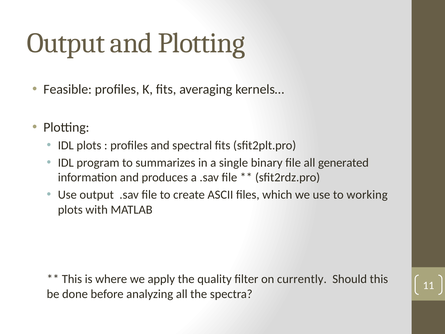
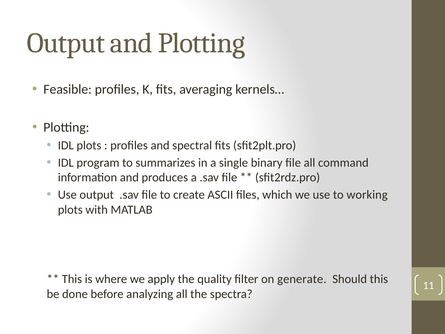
generated: generated -> command (343, 163)
currently: currently -> generate (302, 279)
